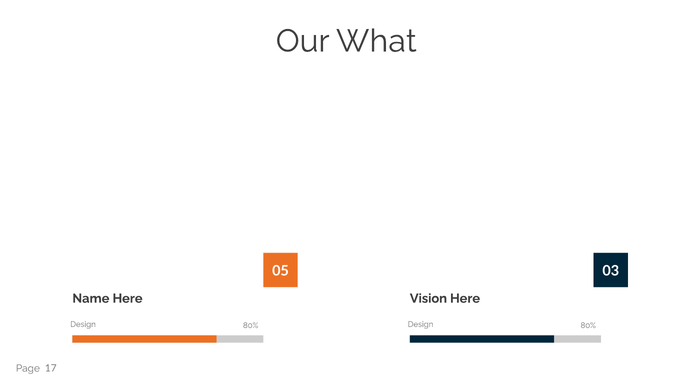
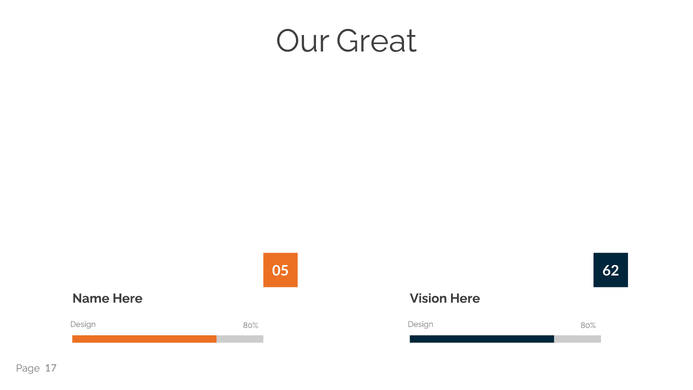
What: What -> Great (376, 41)
03: 03 -> 62 (611, 271)
